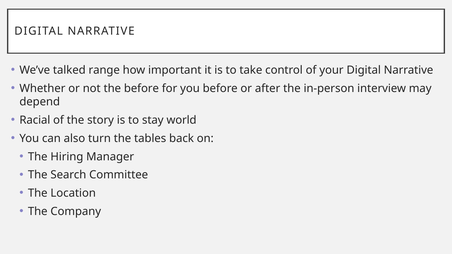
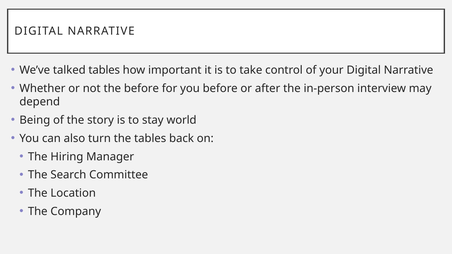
talked range: range -> tables (104, 70)
Racial: Racial -> Being (35, 120)
